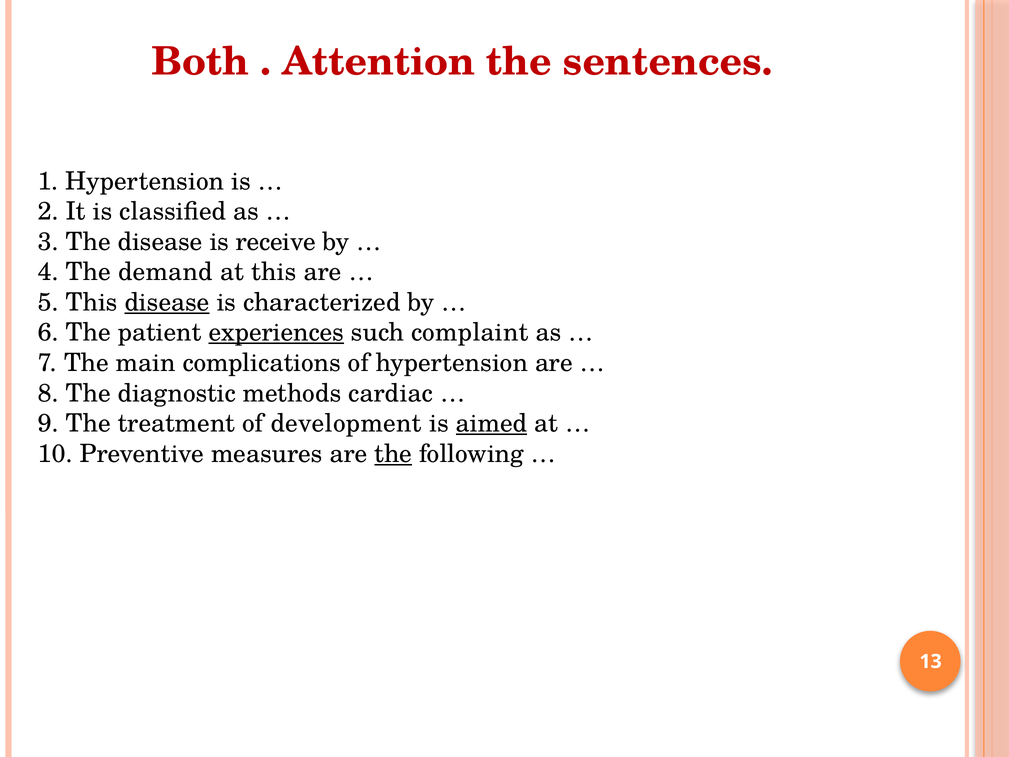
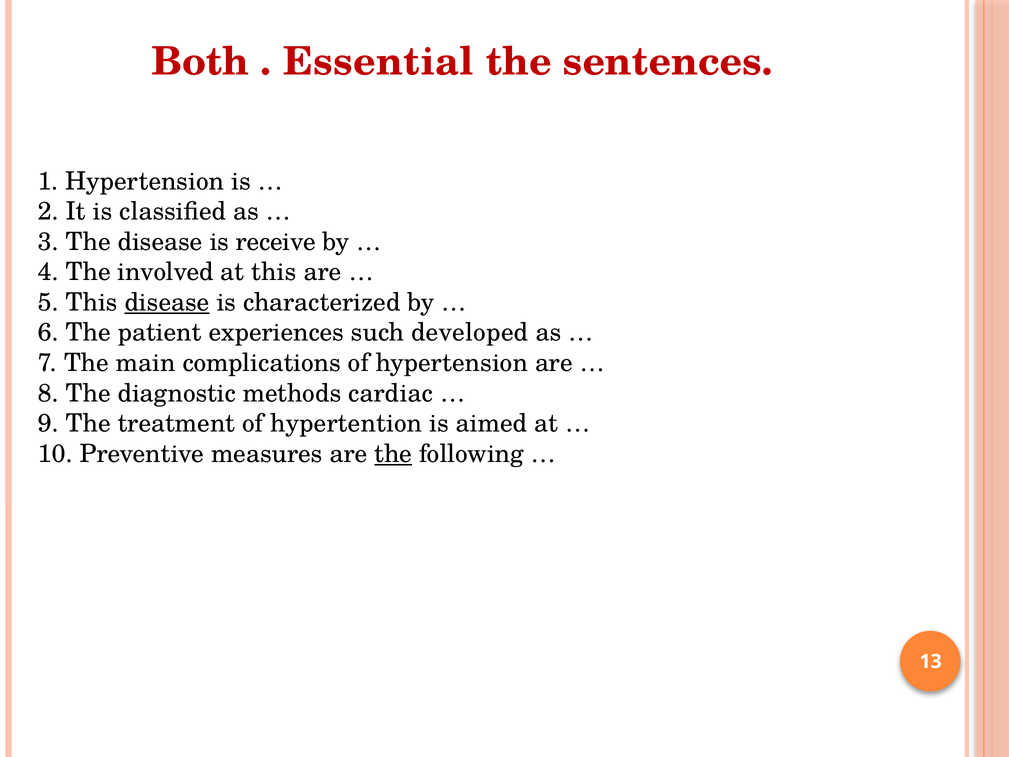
Attention: Attention -> Essential (378, 62)
demand: demand -> involved (166, 272)
experiences underline: present -> none (276, 333)
complaint: complaint -> developed (470, 333)
development: development -> hypertention (346, 423)
aimed underline: present -> none (492, 423)
